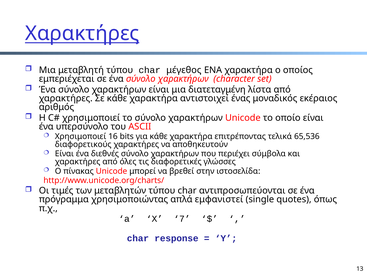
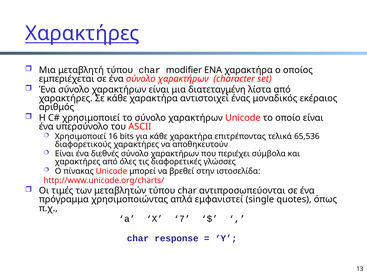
μέγεθος: μέγεθος -> modifier (184, 70)
